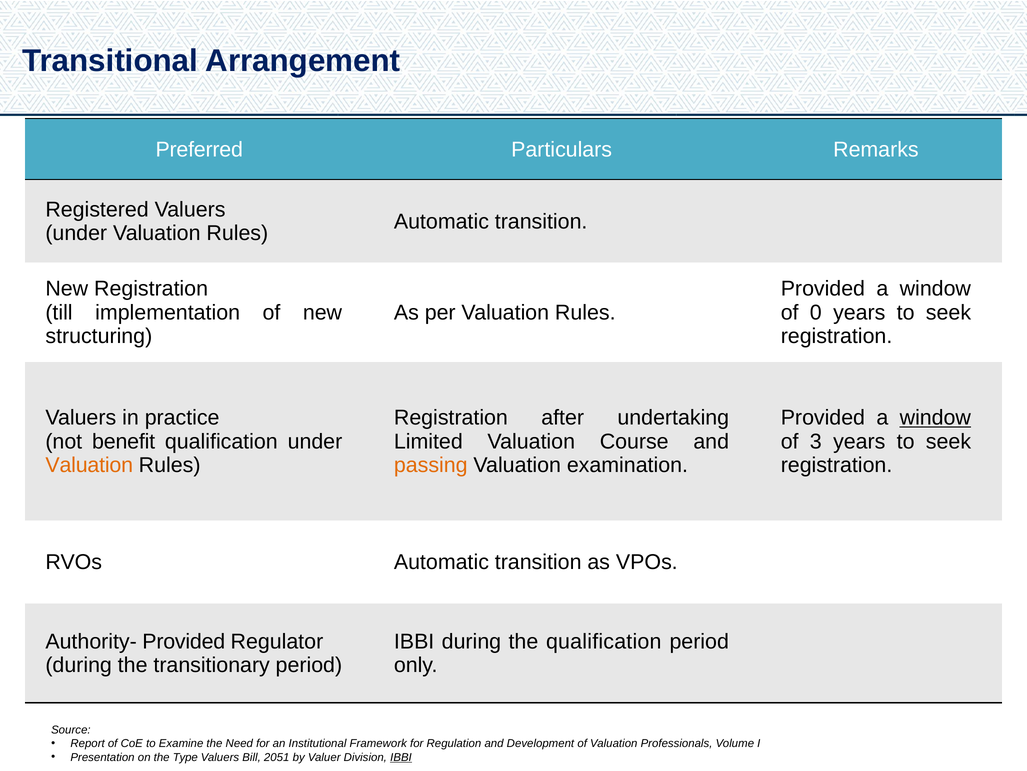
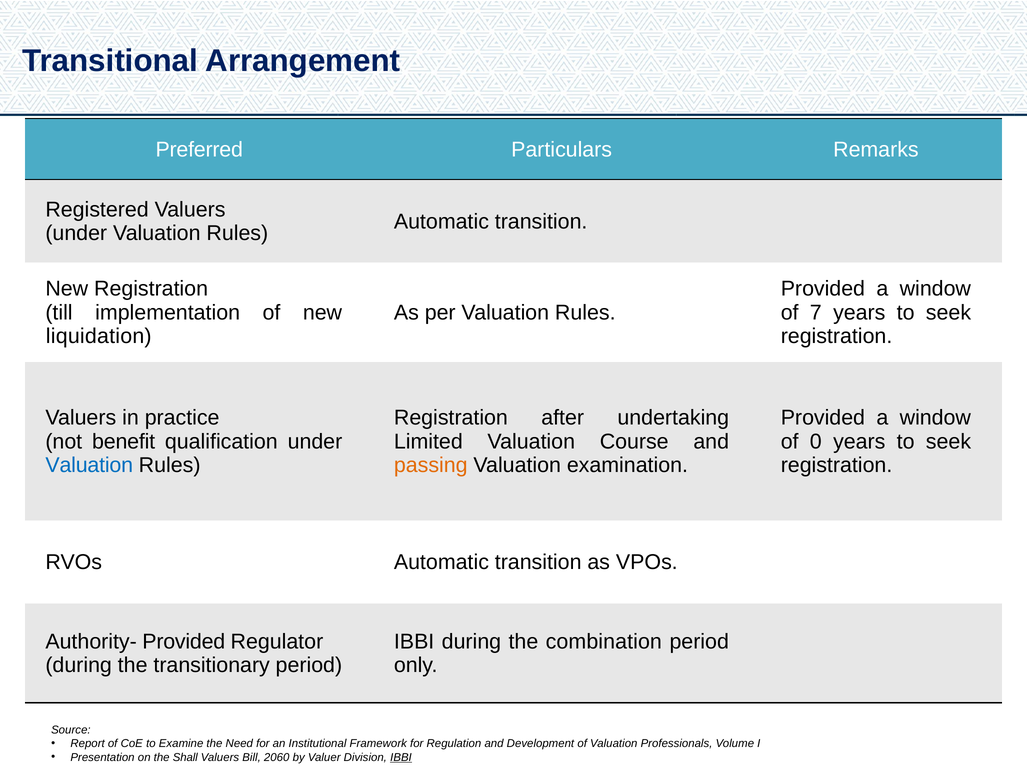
0: 0 -> 7 (816, 312)
structuring: structuring -> liquidation (99, 336)
window underline: present -> none (935, 417)
3: 3 -> 0 (816, 441)
Valuation colour: orange -> blue (89, 465)
the qualification: qualification -> combination (604, 641)
Type: Type -> Shall (185, 756)
2051: 2051 -> 2060 (277, 756)
